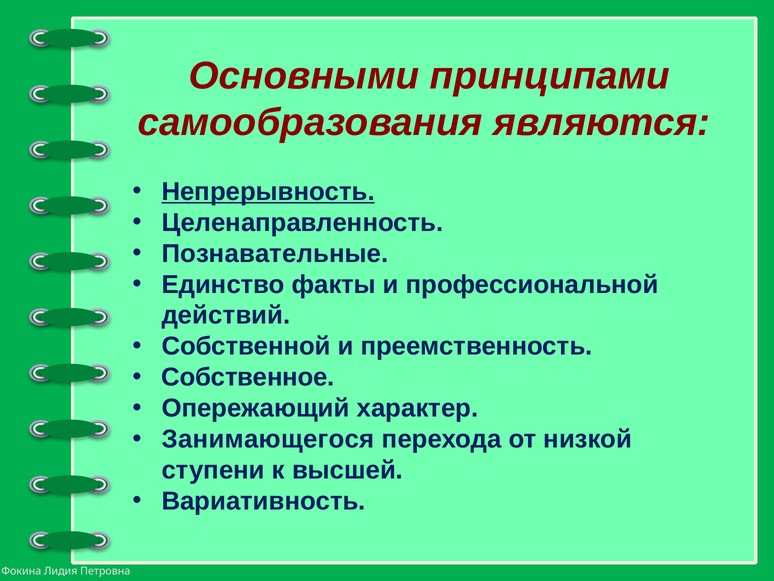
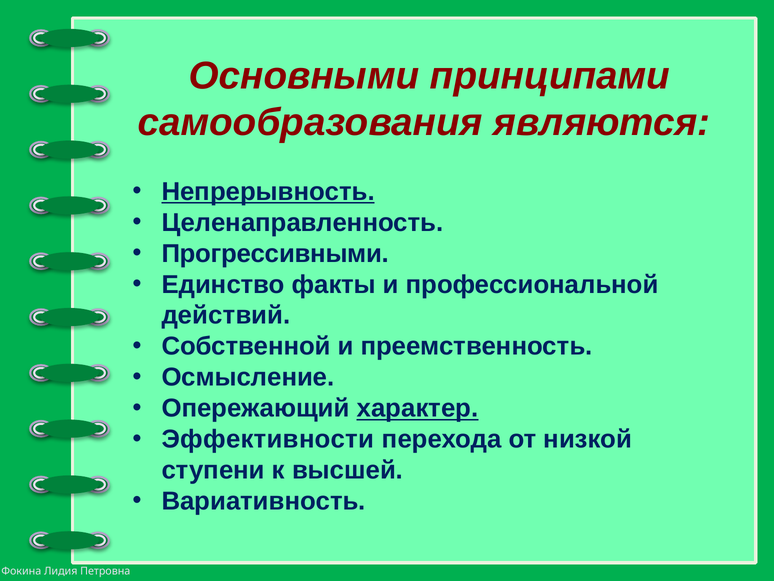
Познавательные: Познавательные -> Прогрессивными (275, 253)
Собственное: Собственное -> Осмысление (248, 377)
характер underline: none -> present (418, 408)
Занимающегося: Занимающегося -> Эффективности (268, 439)
